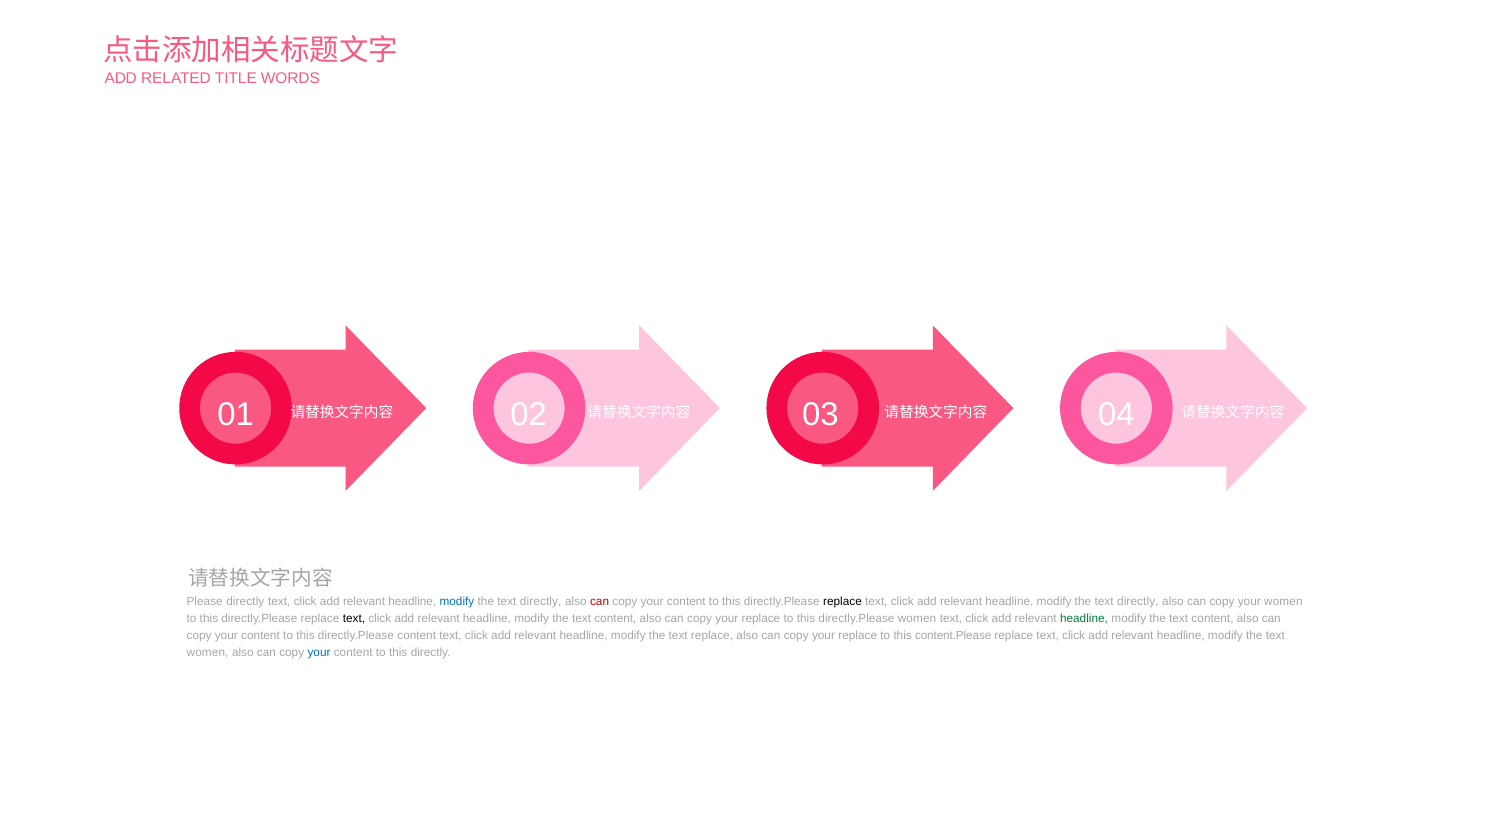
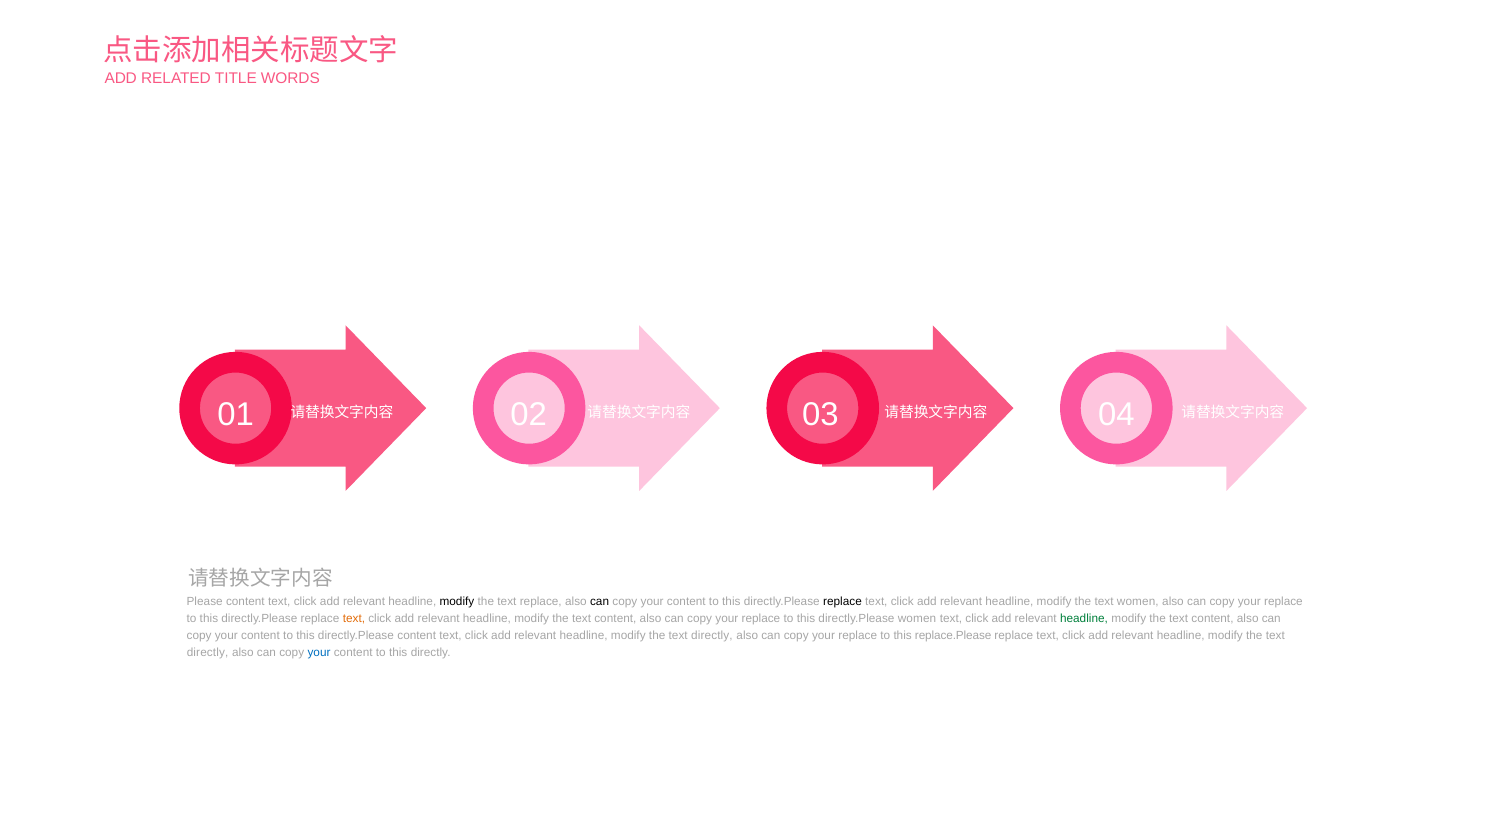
Please directly: directly -> content (245, 602)
modify colour: blue -> black (457, 602)
directly: directly -> replace (541, 602)
can colour: red -> black (600, 602)
directly: directly -> women (1138, 602)
women: women -> replace (1283, 602)
text colour: black -> orange (354, 619)
replace: replace -> directly (712, 636)
content.Please: content.Please -> replace.Please (953, 636)
women: women -> directly (208, 653)
